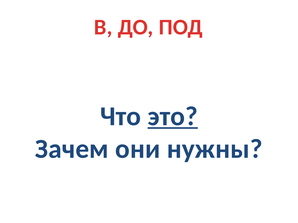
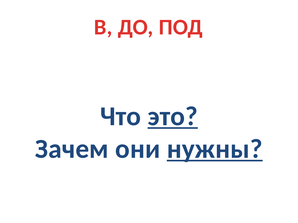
нужны underline: none -> present (215, 149)
